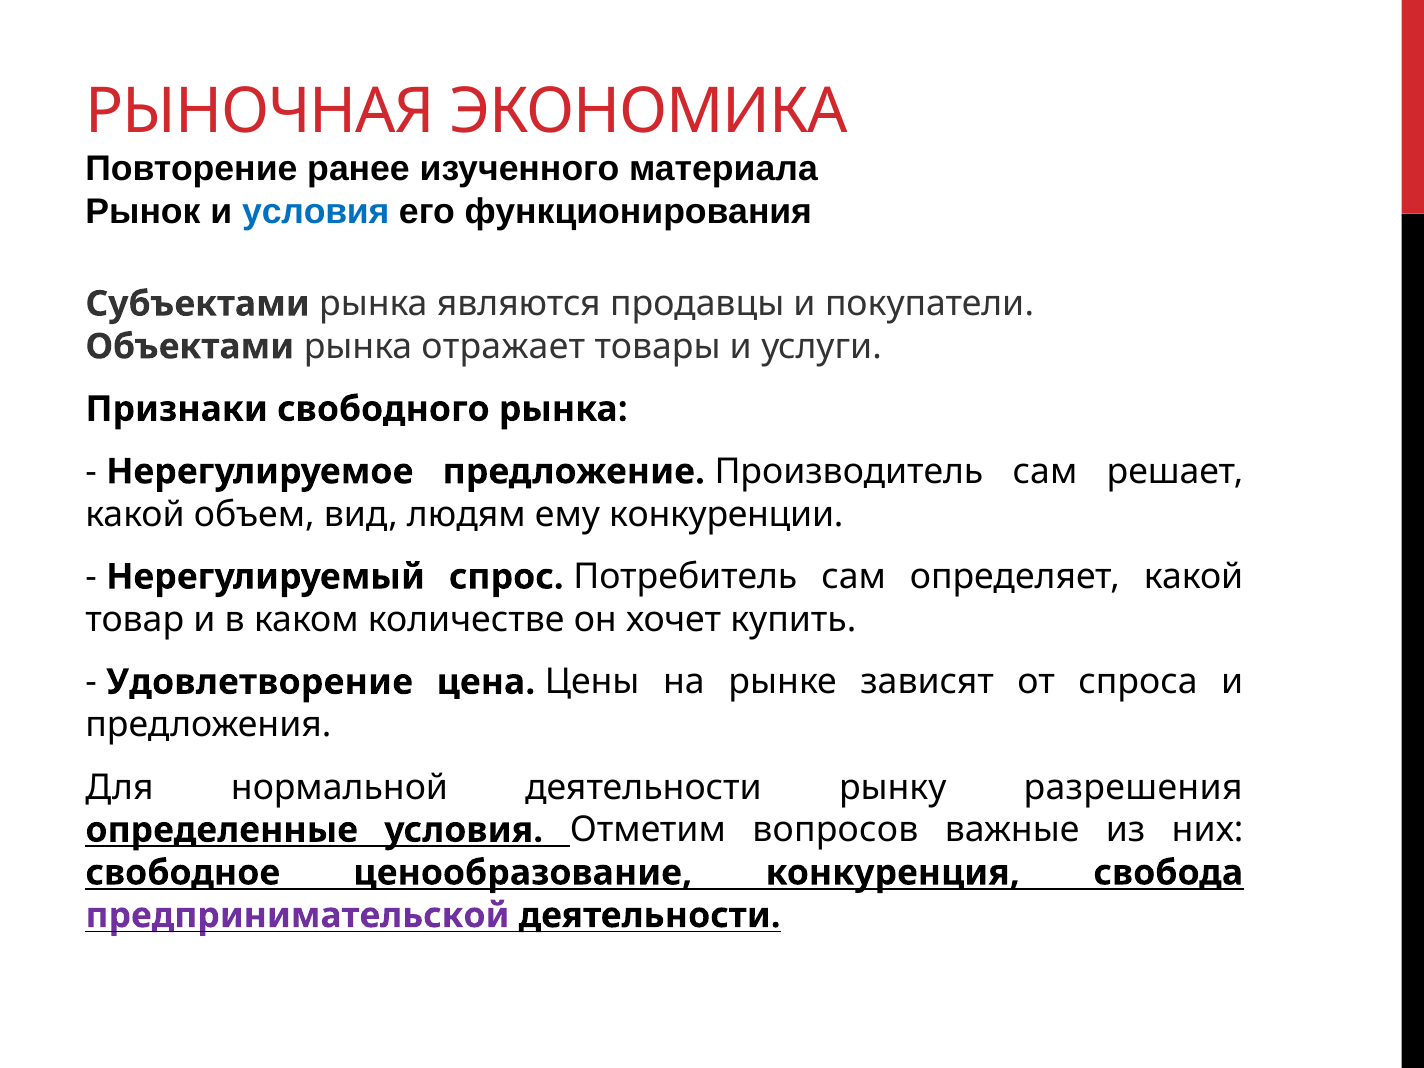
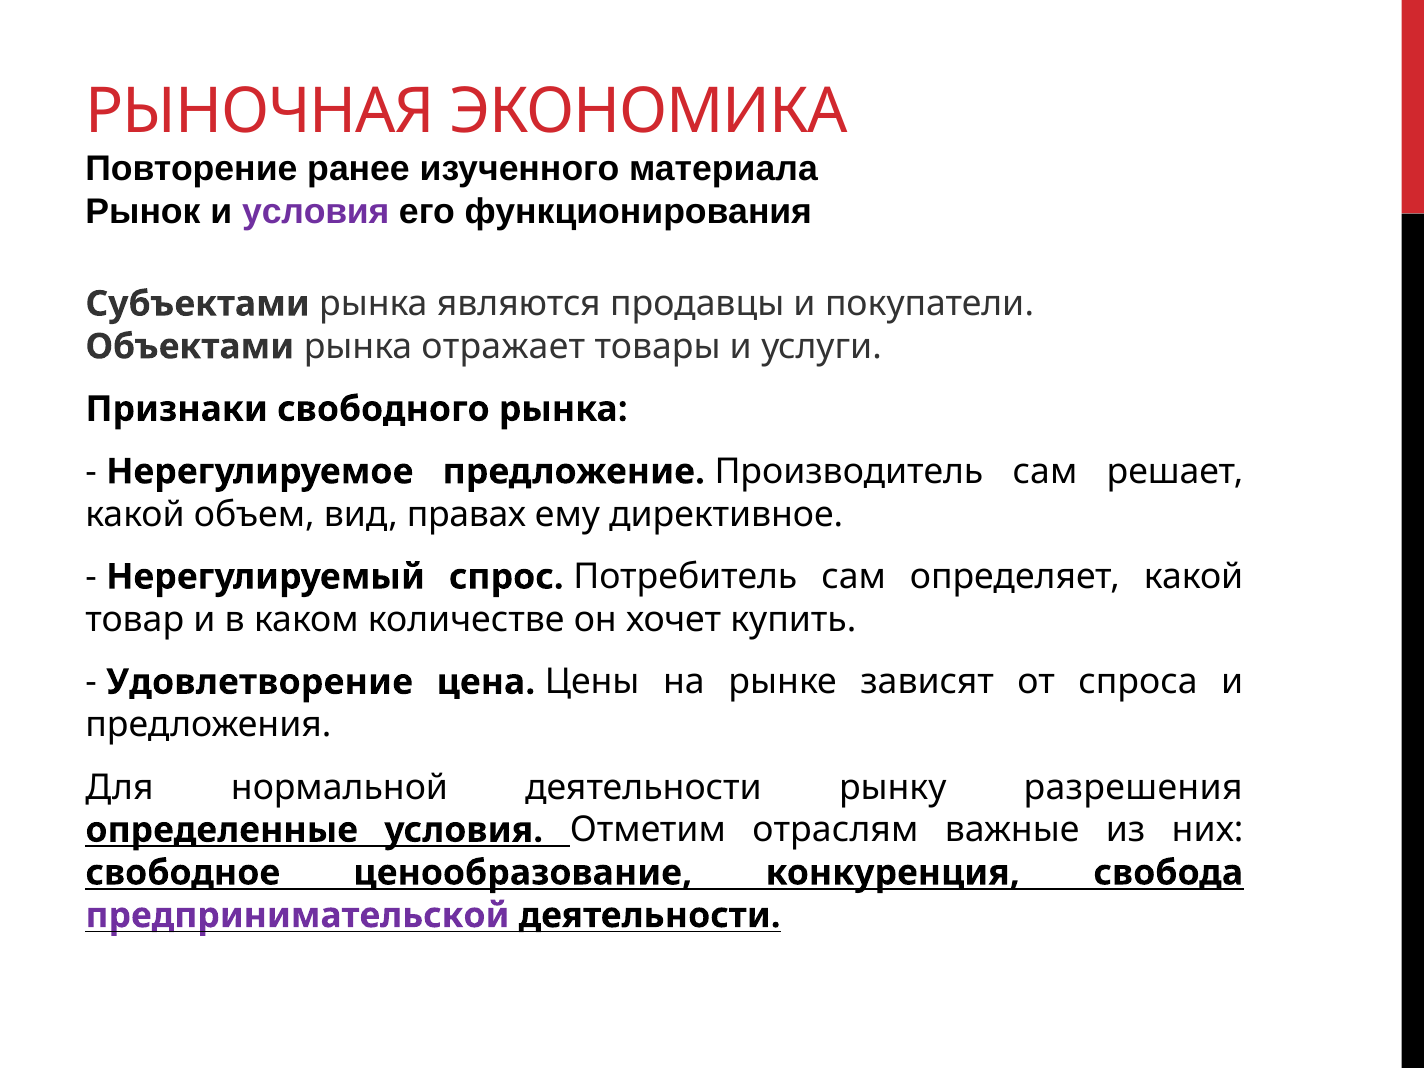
условия colour: blue -> purple (316, 211)
людям: людям -> правах (467, 514)
конкуренции: конкуренции -> директивное (726, 514)
вопросов: вопросов -> отраслям (835, 830)
